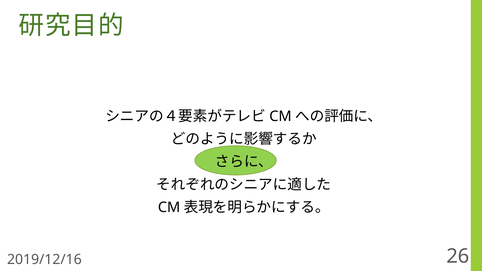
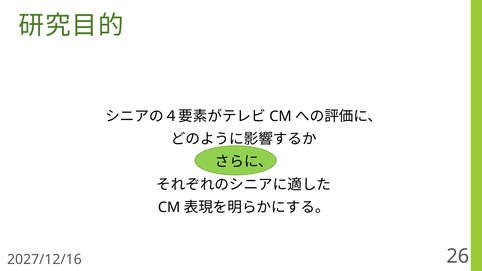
2019/12/16: 2019/12/16 -> 2027/12/16 (44, 260)
